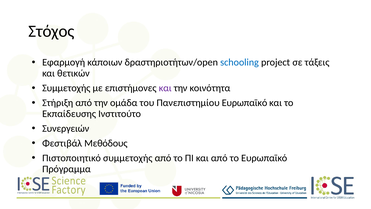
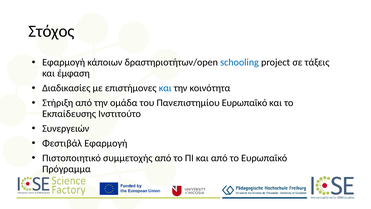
θετικών: θετικών -> έμφαση (73, 73)
Συμμετοχής: Συμμετοχής -> Διαδικασίες (66, 88)
και colour: purple -> blue (165, 88)
Φεστιβάλ Μεθόδους: Μεθόδους -> Εφαρμογή (106, 143)
